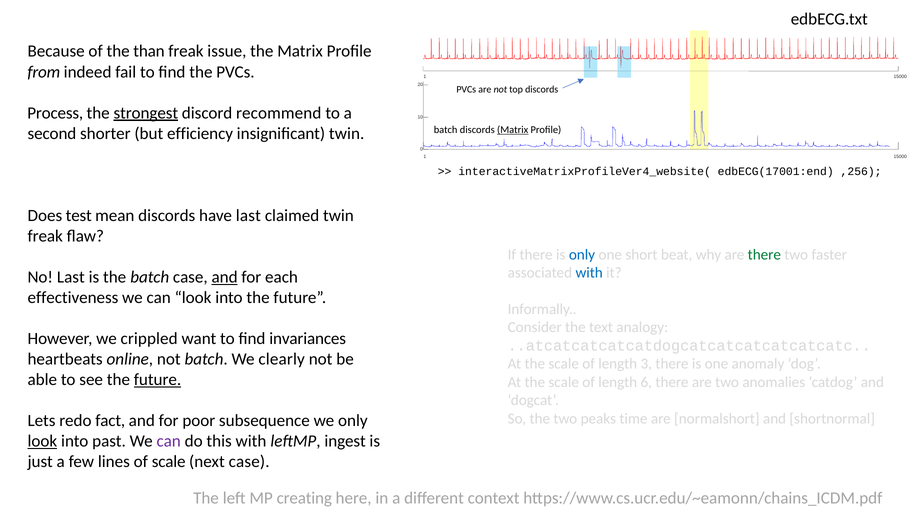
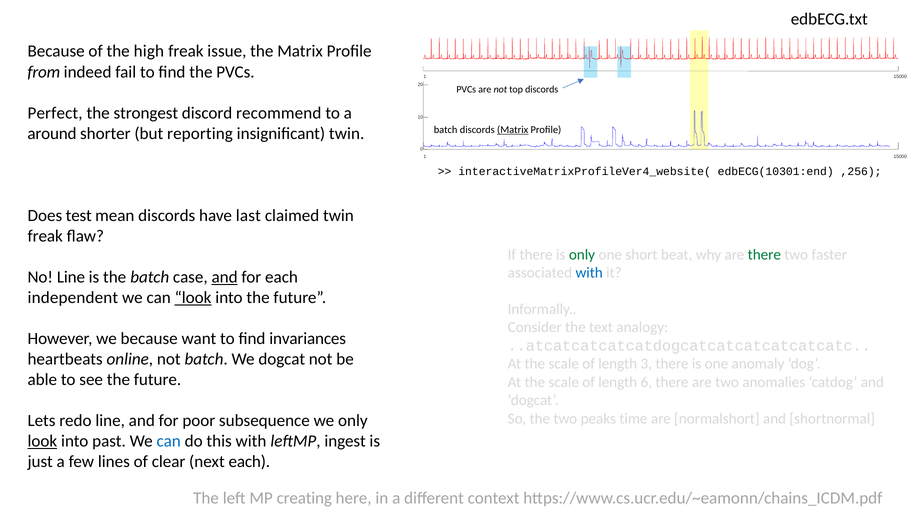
than: than -> high (149, 51)
Process: Process -> Perfect (55, 113)
strongest underline: present -> none (146, 113)
second: second -> around (52, 133)
efficiency: efficiency -> reporting (200, 133)
edbECG(17001:end: edbECG(17001:end -> edbECG(10301:end (776, 171)
only colour: blue -> green (582, 254)
No Last: Last -> Line (71, 277)
effectiveness: effectiveness -> independent (73, 297)
look underline: none -> present (193, 297)
we crippled: crippled -> because (149, 338)
We clearly: clearly -> dogcat (282, 359)
future underline: present -> none (158, 379)
redo fact: fact -> line (110, 420)
can colour: purple -> blue (169, 441)
of scale: scale -> clear (169, 461)
next case: case -> each (249, 461)
